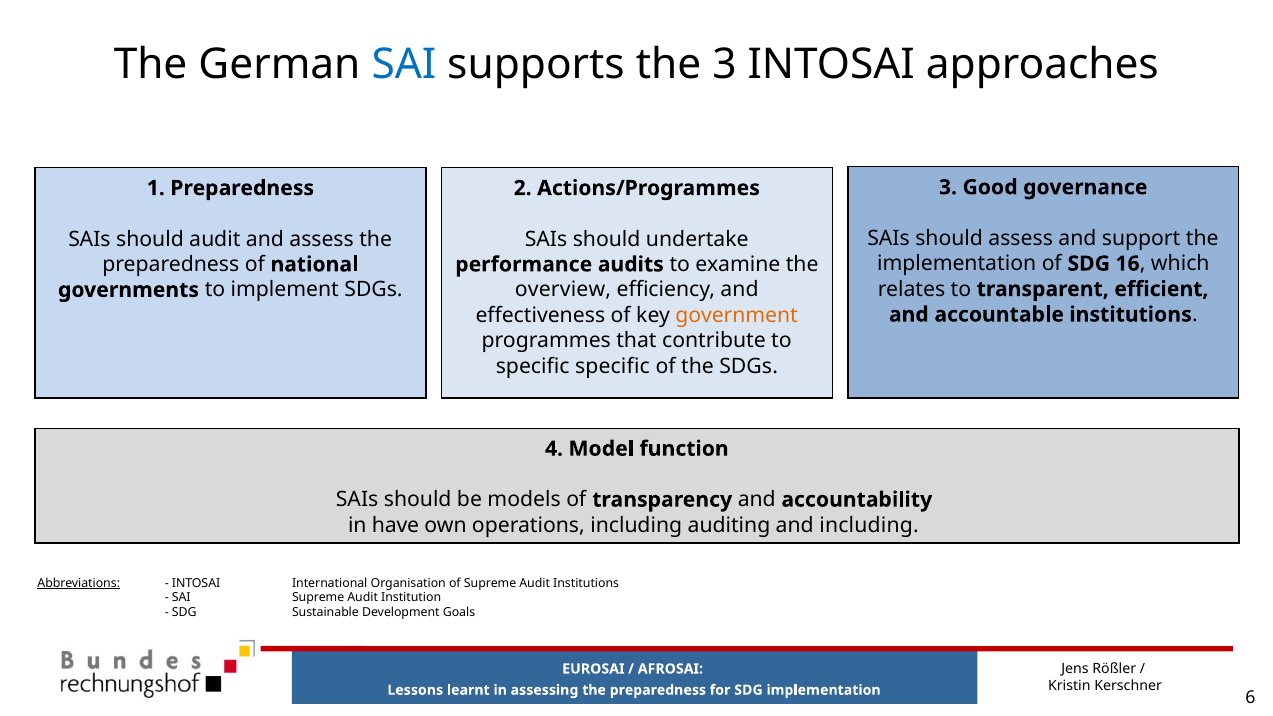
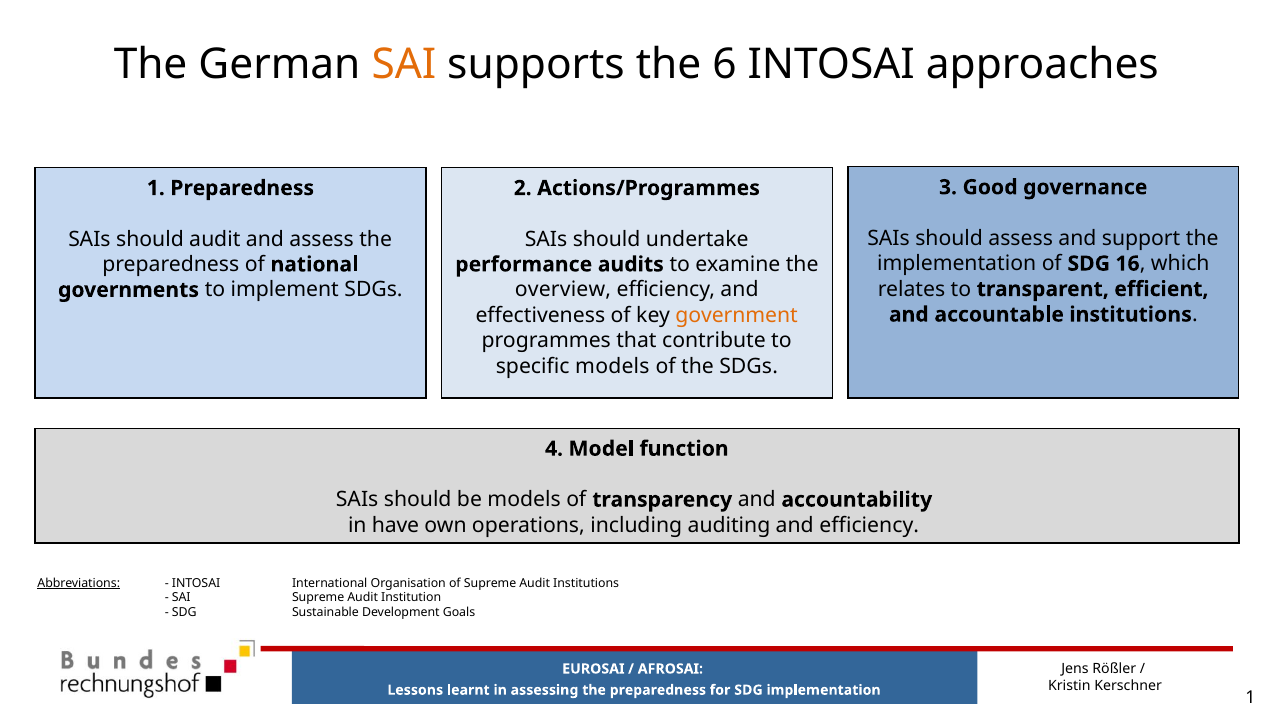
SAI colour: blue -> orange (404, 65)
the 3: 3 -> 6 (724, 65)
specific specific: specific -> models (612, 366)
and including: including -> efficiency (869, 525)
implementation 6: 6 -> 1 (1250, 698)
